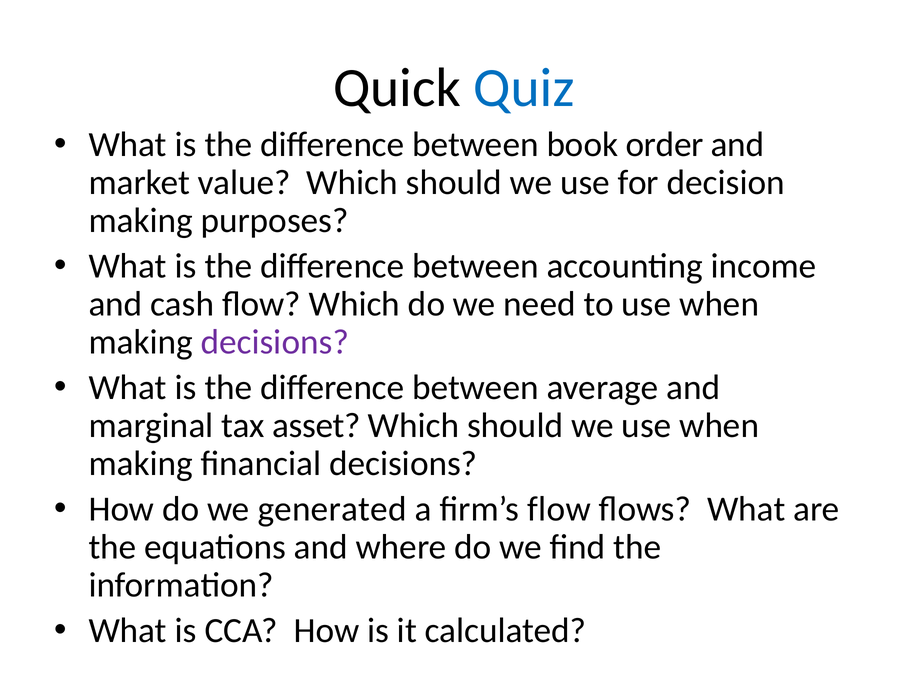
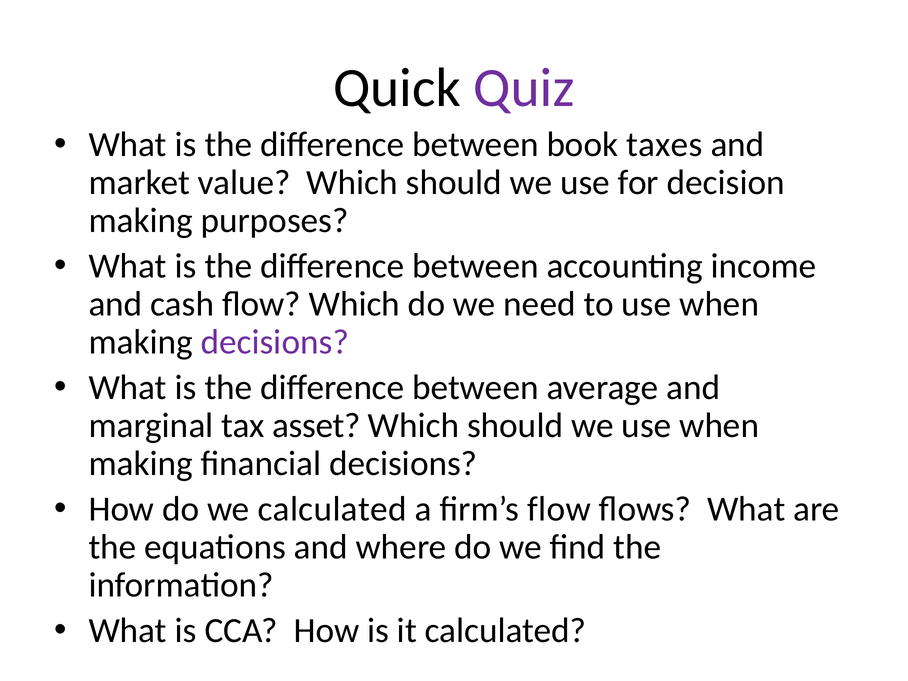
Quiz colour: blue -> purple (524, 88)
order: order -> taxes (664, 144)
we generated: generated -> calculated (332, 509)
